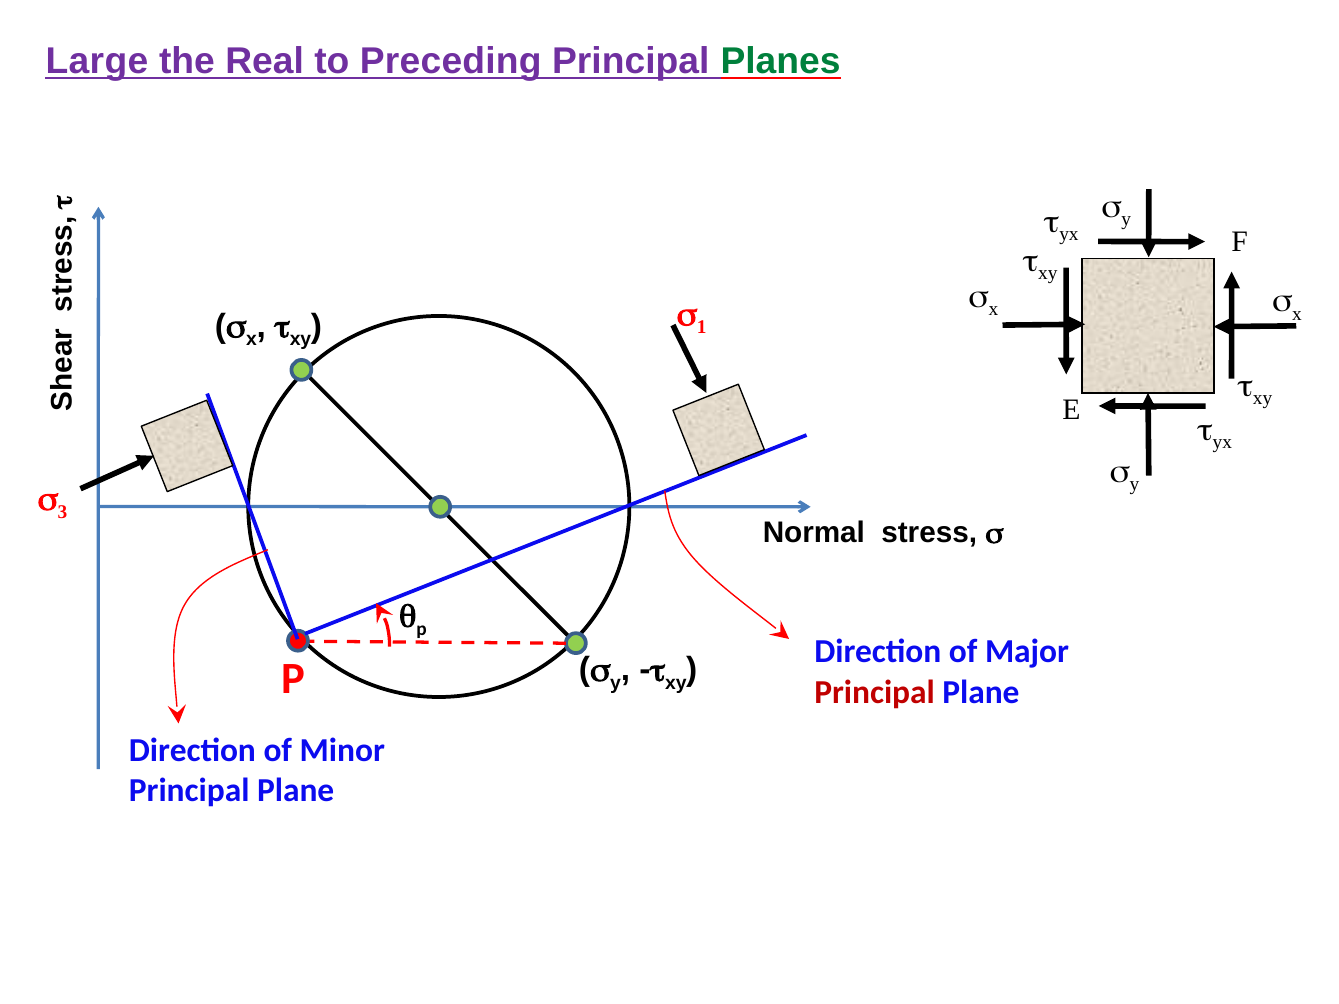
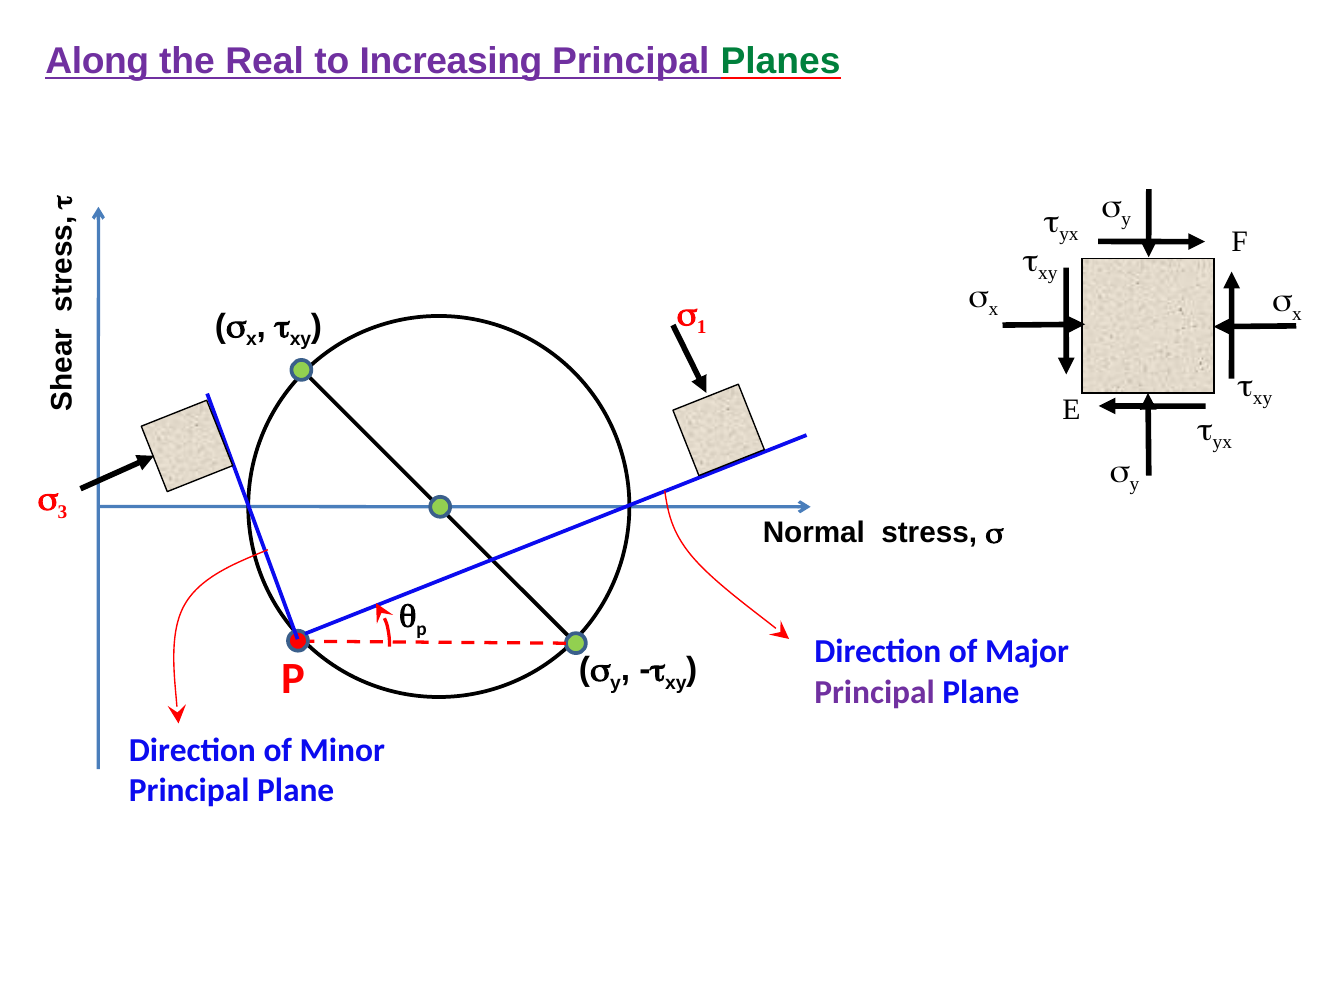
Large: Large -> Along (97, 61)
Preceding: Preceding -> Increasing (451, 61)
Principal colour: red -> purple (875, 692)
